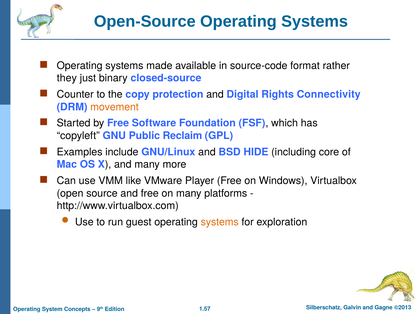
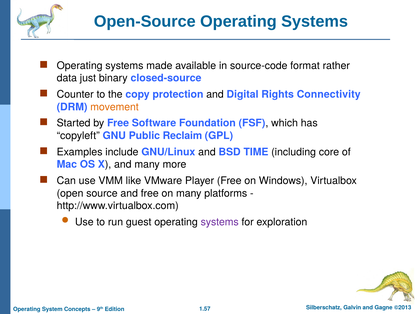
they: they -> data (67, 78)
HIDE: HIDE -> TIME (256, 152)
systems colour: orange -> purple (220, 222)
